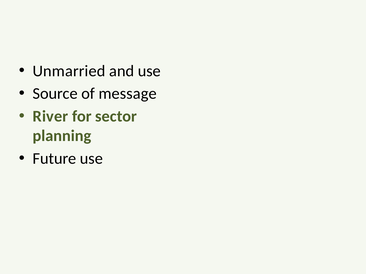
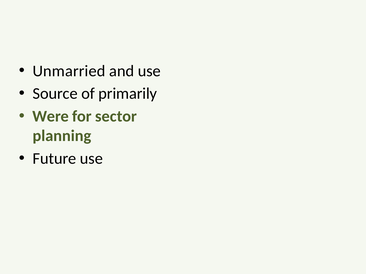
message: message -> primarily (128, 94)
River: River -> Were (51, 117)
